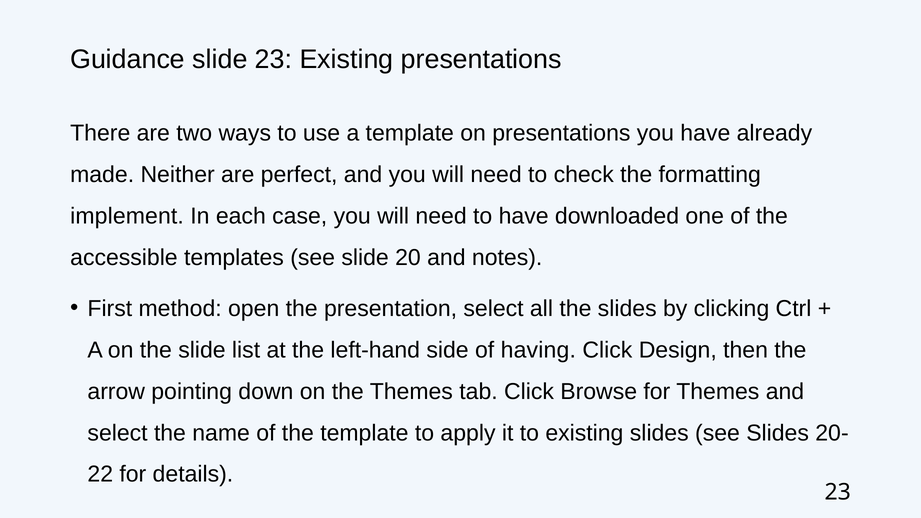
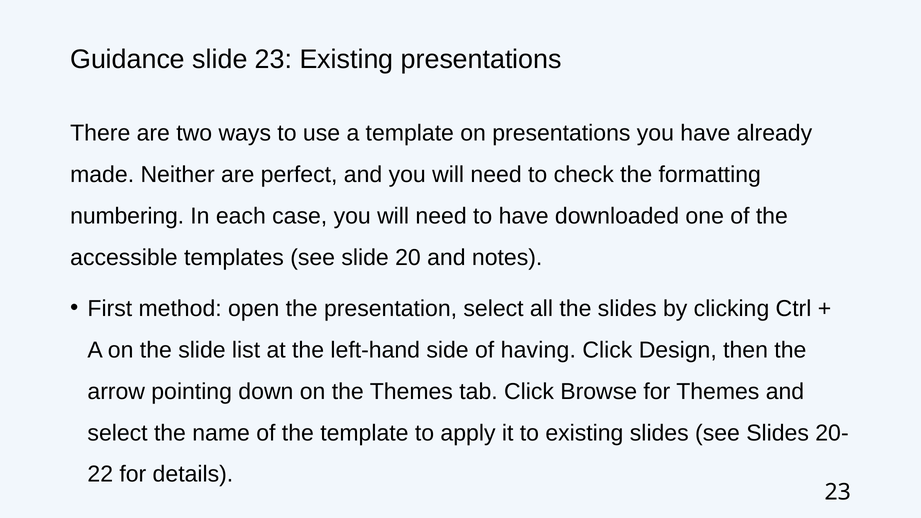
implement: implement -> numbering (127, 216)
